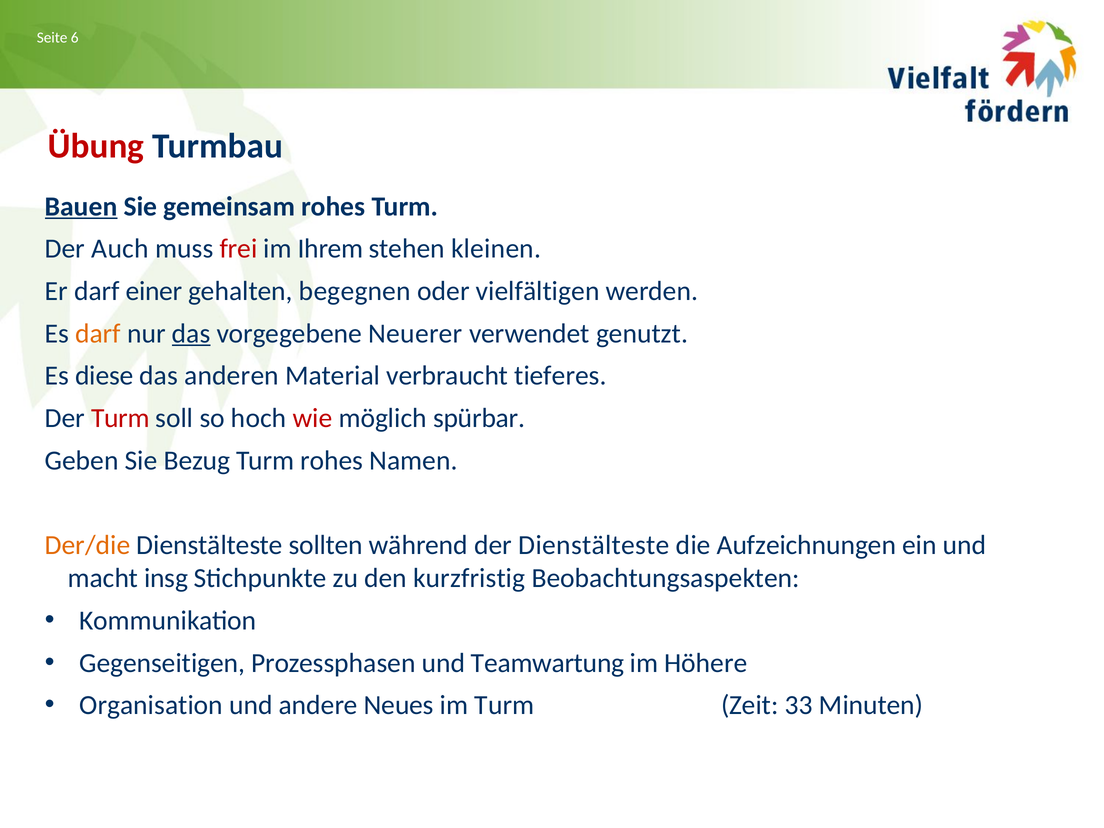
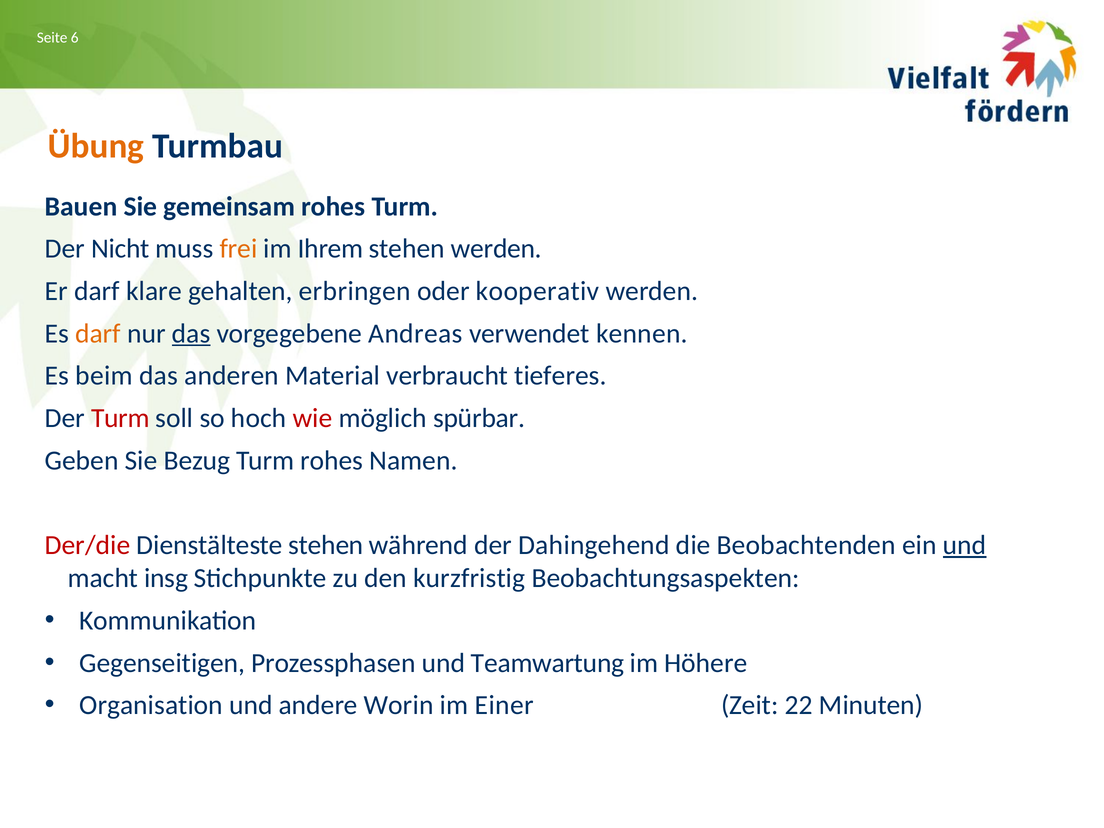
Übung colour: red -> orange (96, 146)
Bauen underline: present -> none (81, 206)
Auch: Auch -> Nicht (120, 249)
frei colour: red -> orange (238, 249)
stehen kleinen: kleinen -> werden (496, 249)
einer: einer -> klare (154, 291)
begegnen: begegnen -> erbringen (355, 291)
vielfältigen: vielfältigen -> kooperativ (538, 291)
Neuerer: Neuerer -> Andreas (415, 333)
genutzt: genutzt -> kennen (642, 333)
diese: diese -> beim (104, 376)
Der/die colour: orange -> red (88, 545)
Dienstälteste sollten: sollten -> stehen (326, 545)
der Dienstälteste: Dienstälteste -> Dahingehend (594, 545)
Aufzeichnungen: Aufzeichnungen -> Beobachtenden (806, 545)
und underline: none -> present (965, 545)
Neues: Neues -> Worin (399, 705)
im Turm: Turm -> Einer (504, 705)
33: 33 -> 22 (799, 705)
